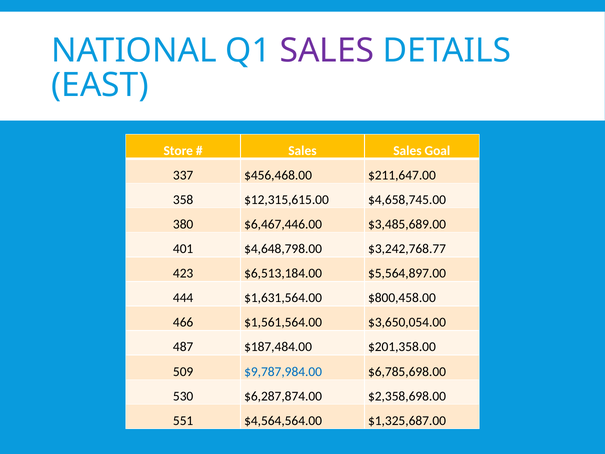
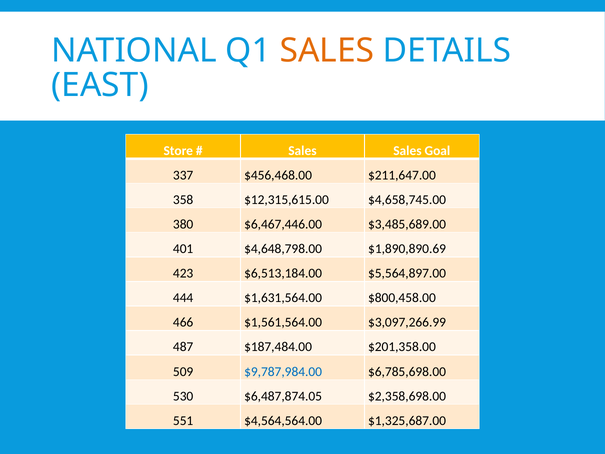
SALES colour: purple -> orange (327, 51)
$3,242,768.77: $3,242,768.77 -> $1,890,890.69 (407, 249)
$3,650,054.00: $3,650,054.00 -> $3,097,266.99 (407, 322)
$6,287,874.00: $6,287,874.00 -> $6,487,874.05 (283, 396)
